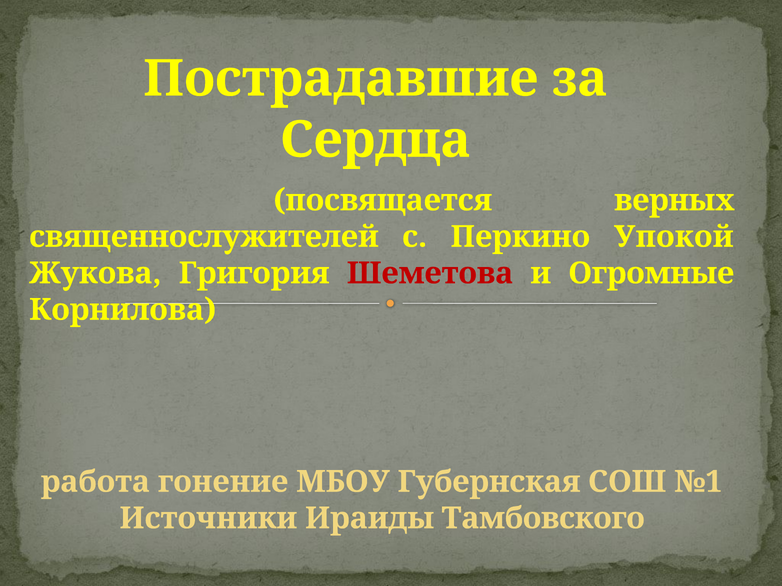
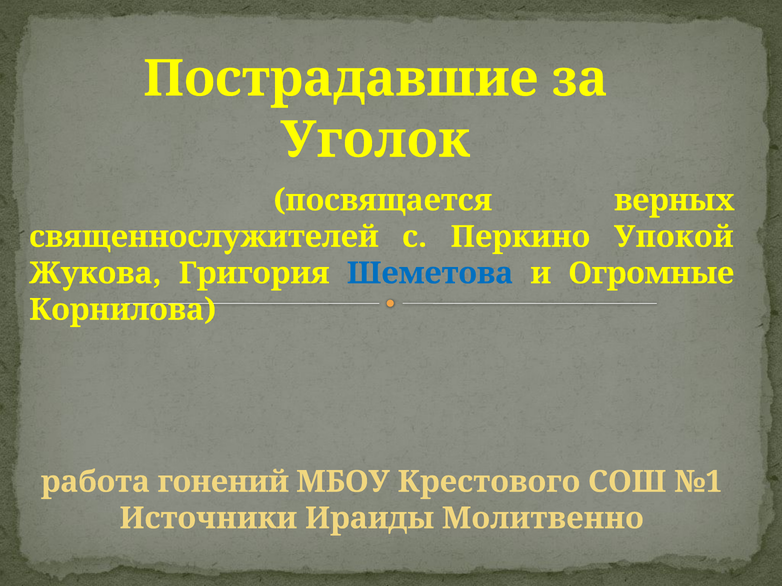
Сердца: Сердца -> Уголок (375, 140)
Шеметова colour: red -> blue (430, 274)
гонение: гонение -> гонений (223, 482)
Губернская: Губернская -> Крестового (489, 482)
Тамбовского: Тамбовского -> Молитвенно (543, 519)
